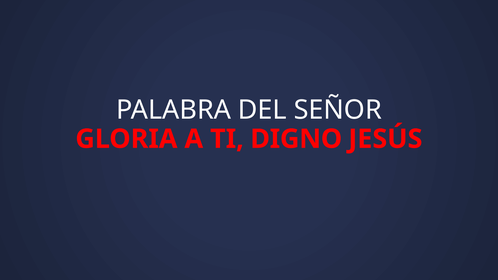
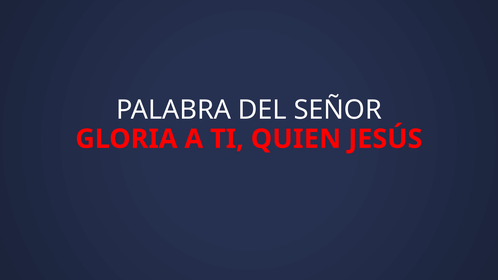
DIGNO: DIGNO -> QUIEN (296, 139)
